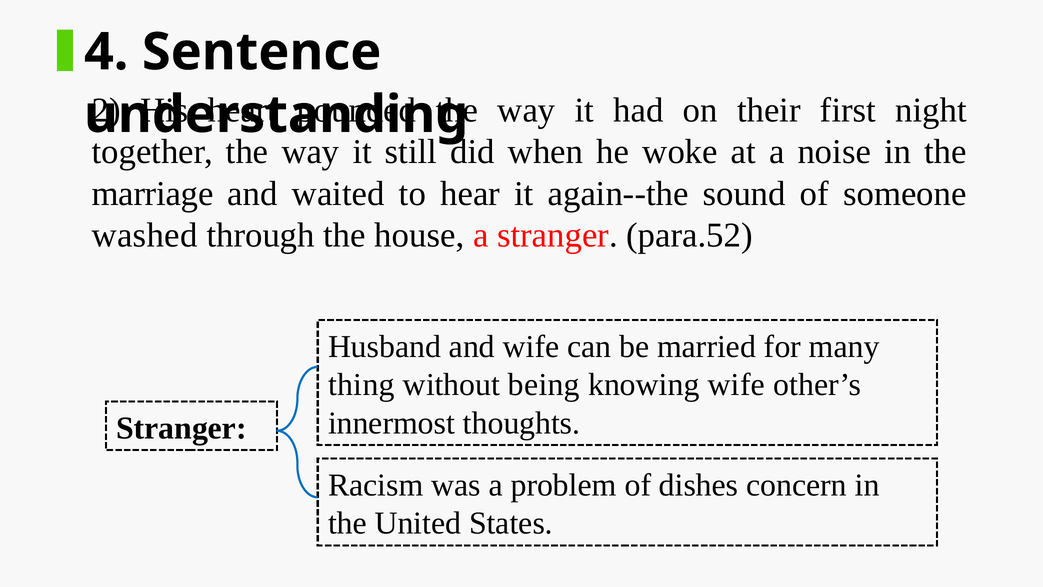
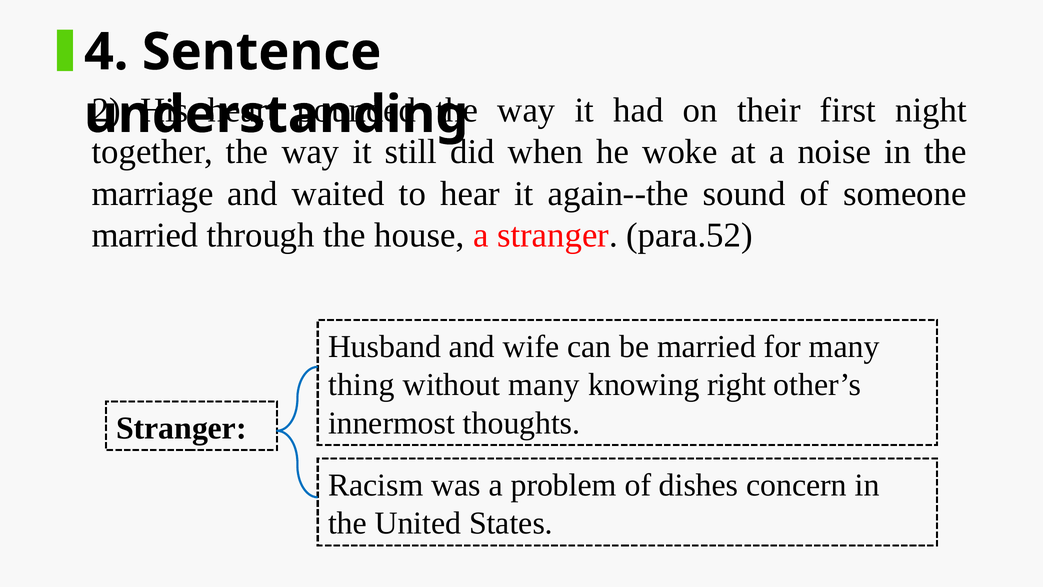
washed: washed -> married (145, 235)
without being: being -> many (544, 385)
knowing wife: wife -> right (737, 385)
